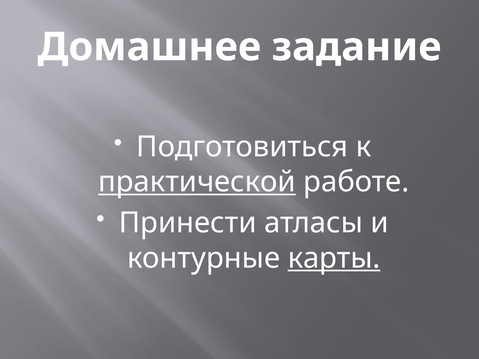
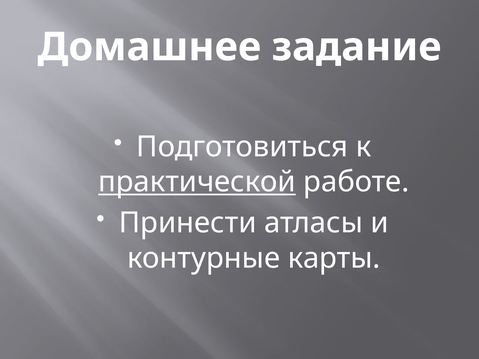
карты underline: present -> none (334, 258)
